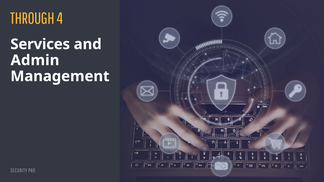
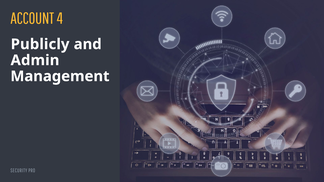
THROUGH: THROUGH -> ACCOUNT (32, 19)
Services: Services -> Publicly (40, 44)
